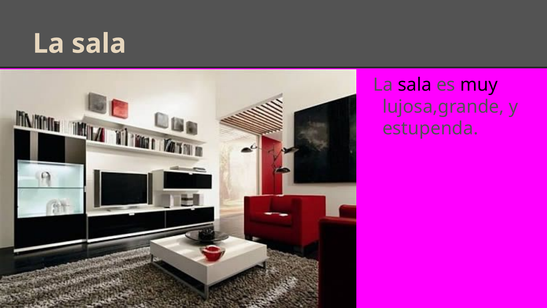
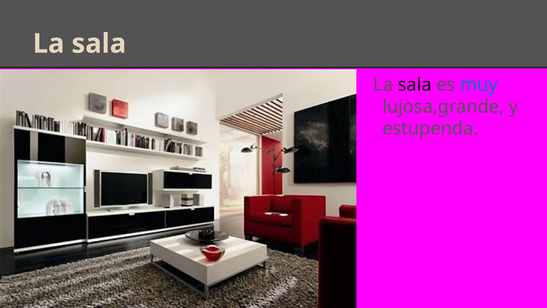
muy colour: black -> blue (479, 85)
